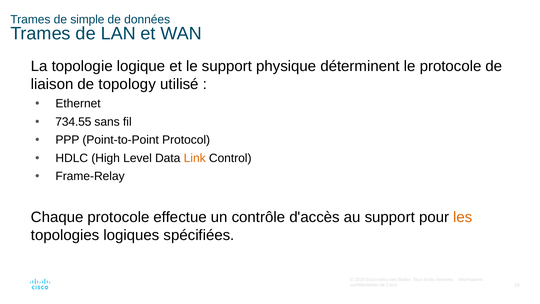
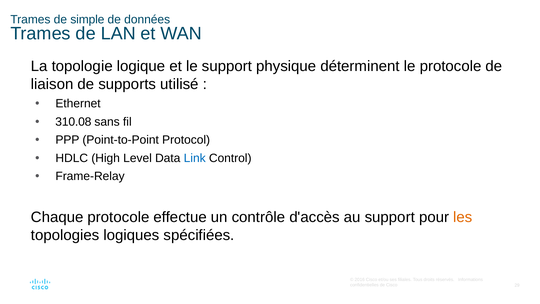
topology: topology -> supports (127, 84)
734.55: 734.55 -> 310.08 (73, 122)
Link colour: orange -> blue (195, 158)
